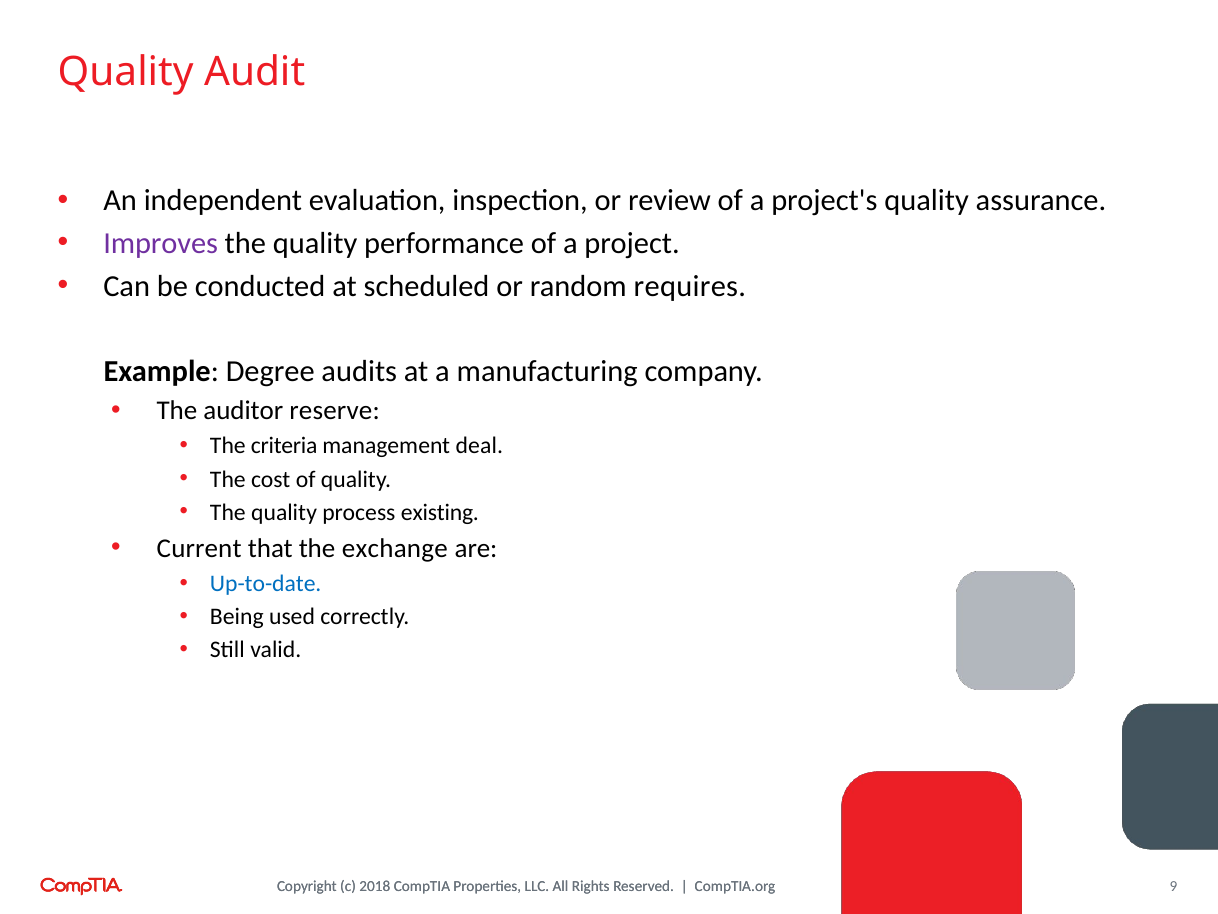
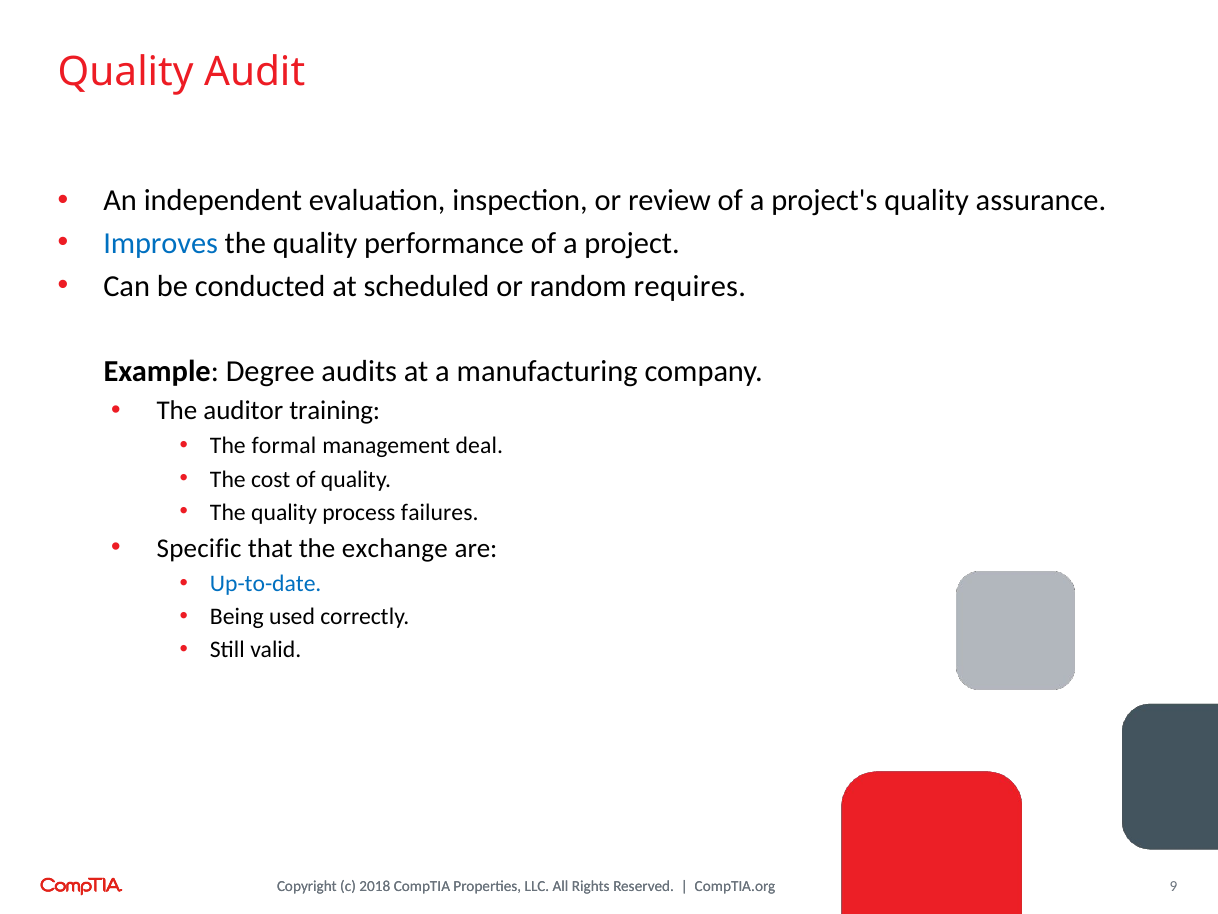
Improves colour: purple -> blue (161, 243)
reserve: reserve -> training (335, 411)
criteria: criteria -> formal (284, 446)
existing: existing -> failures (440, 512)
Current: Current -> Specific (199, 548)
